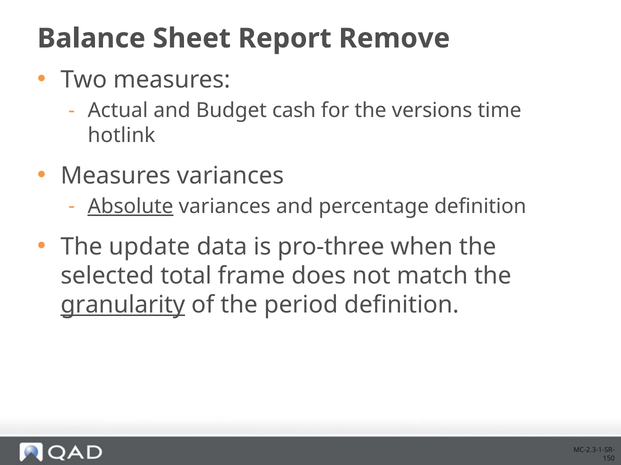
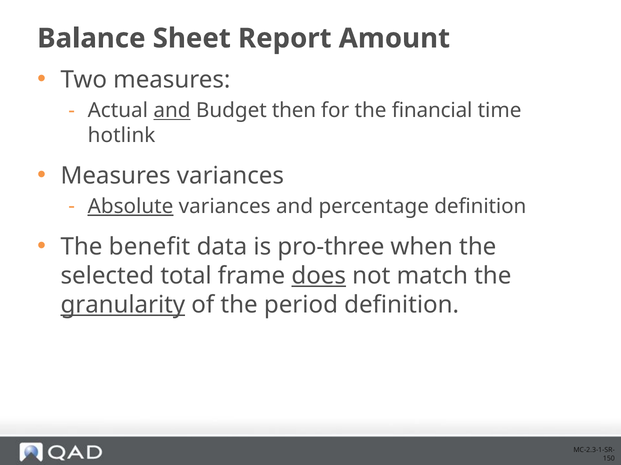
Remove: Remove -> Amount (394, 38)
and underline: none -> present (172, 111)
cash: cash -> then (294, 111)
versions: versions -> financial (432, 111)
update: update -> benefit (149, 247)
does underline: none -> present (319, 276)
